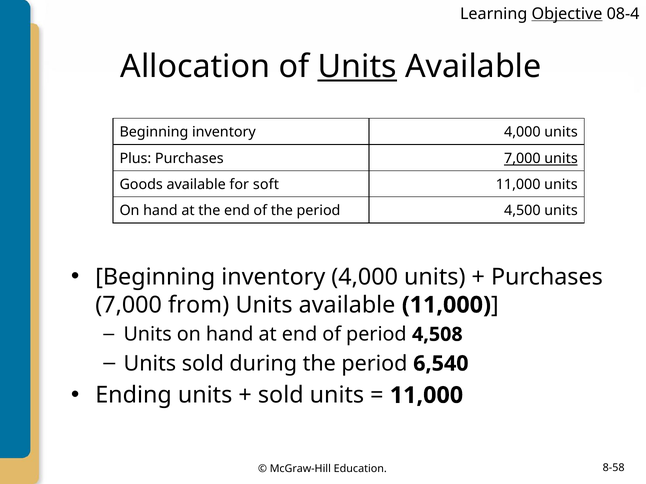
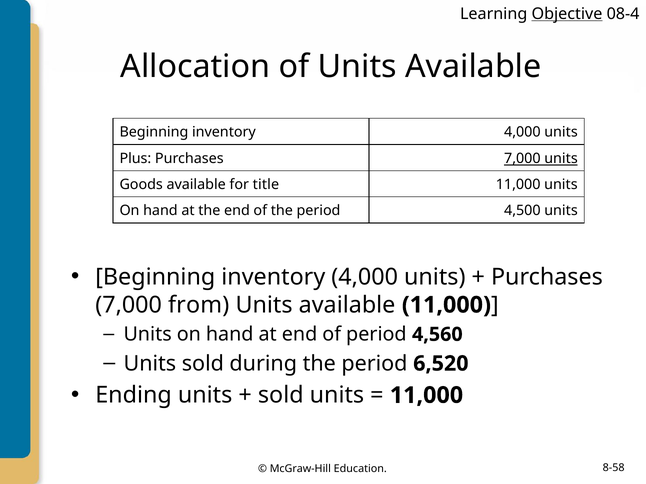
Units underline: present -> none (357, 67)
soft: soft -> title (266, 185)
4,508: 4,508 -> 4,560 (437, 335)
6,540: 6,540 -> 6,520 (441, 364)
